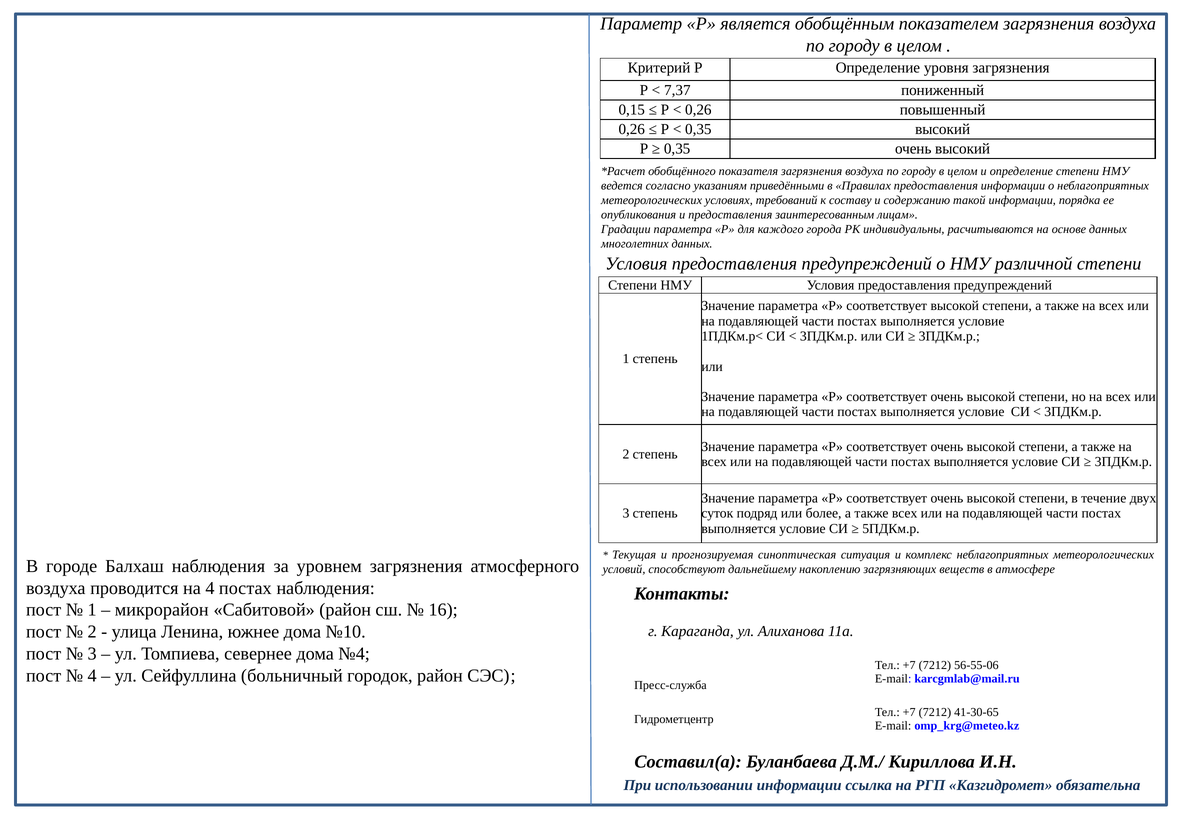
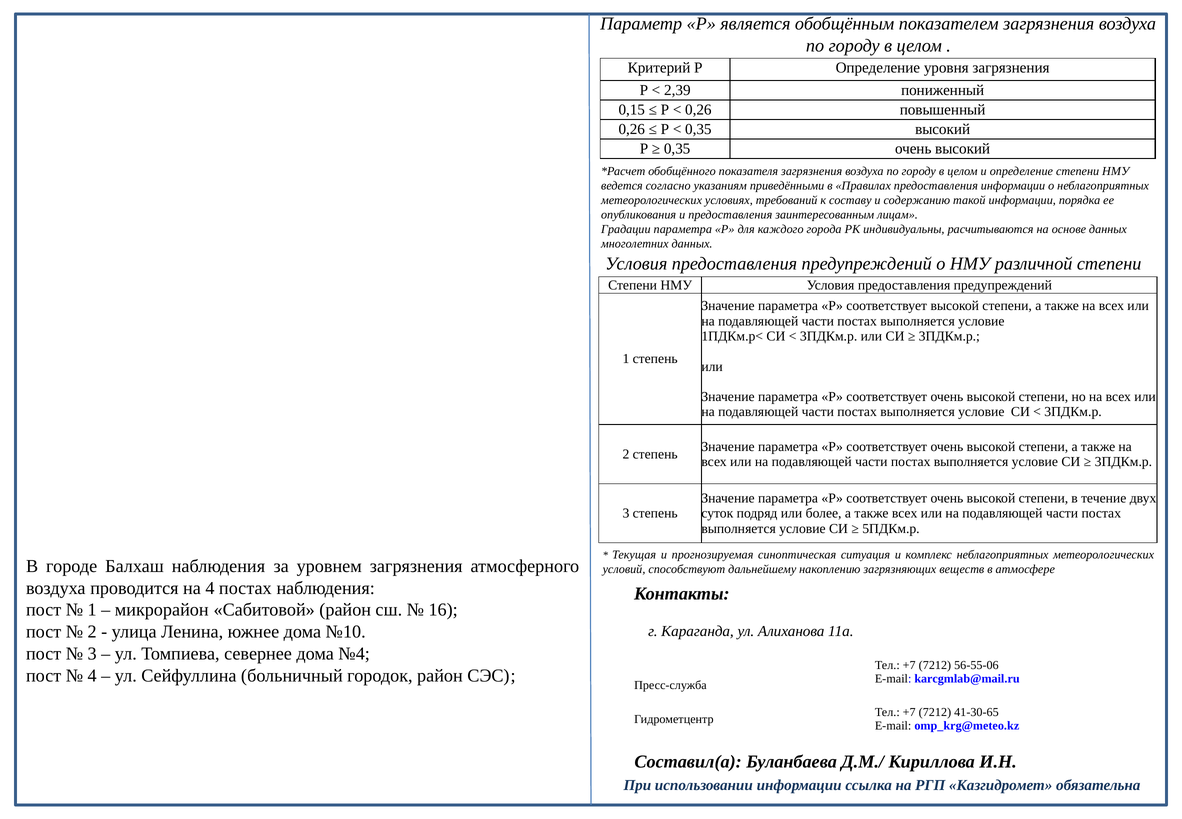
7,37: 7,37 -> 2,39 (677, 90)
